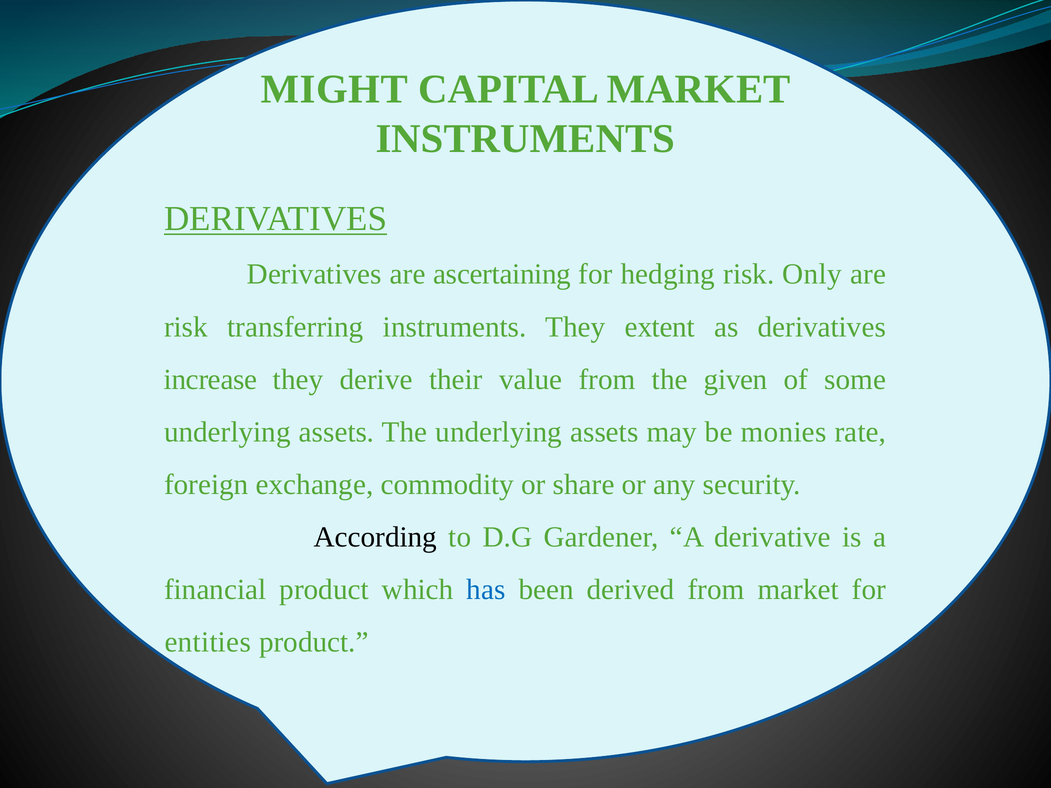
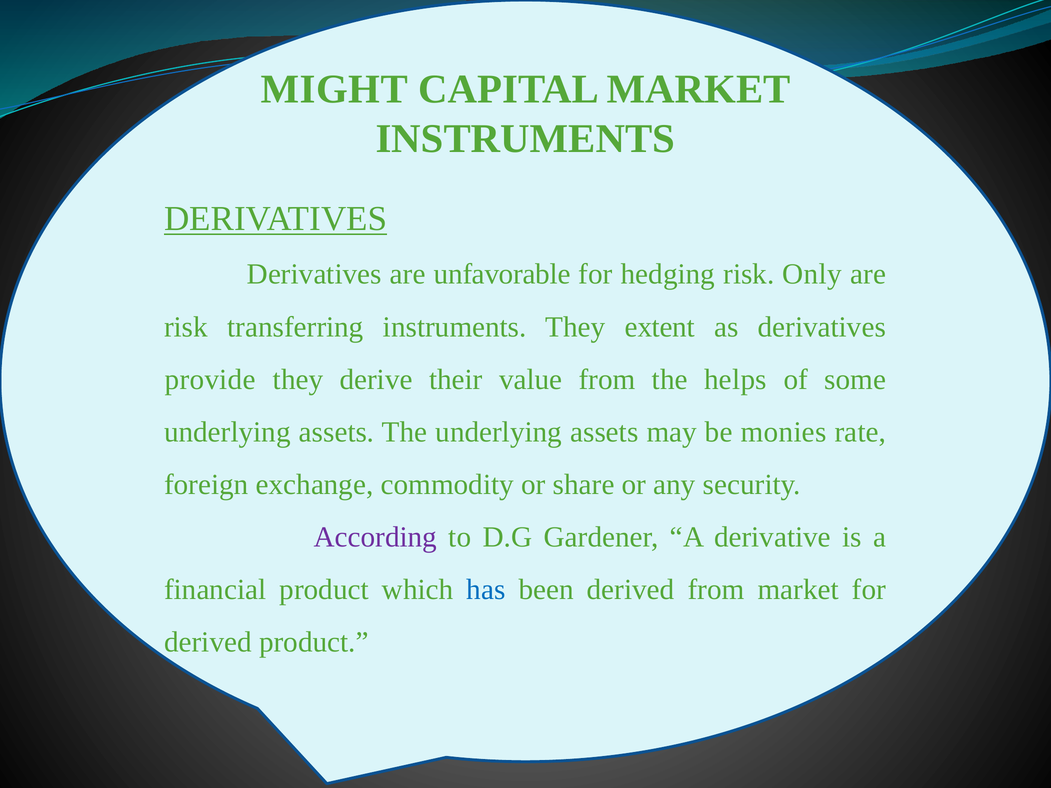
ascertaining: ascertaining -> unfavorable (502, 274)
increase: increase -> provide (210, 380)
given: given -> helps (735, 380)
According colour: black -> purple (375, 537)
entities: entities -> derived (208, 642)
